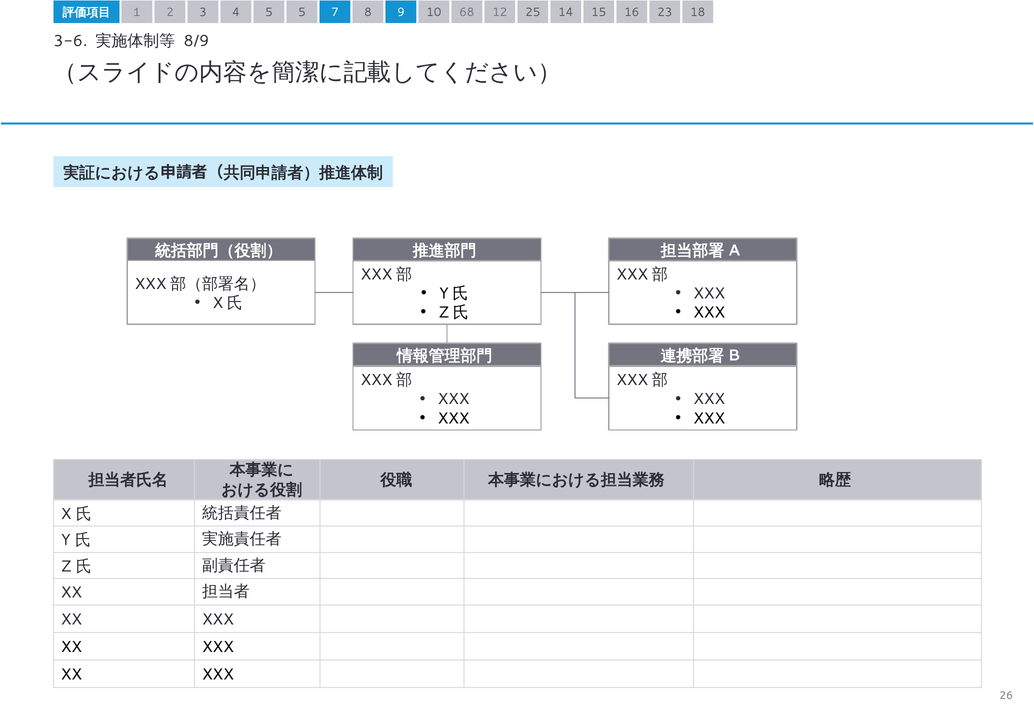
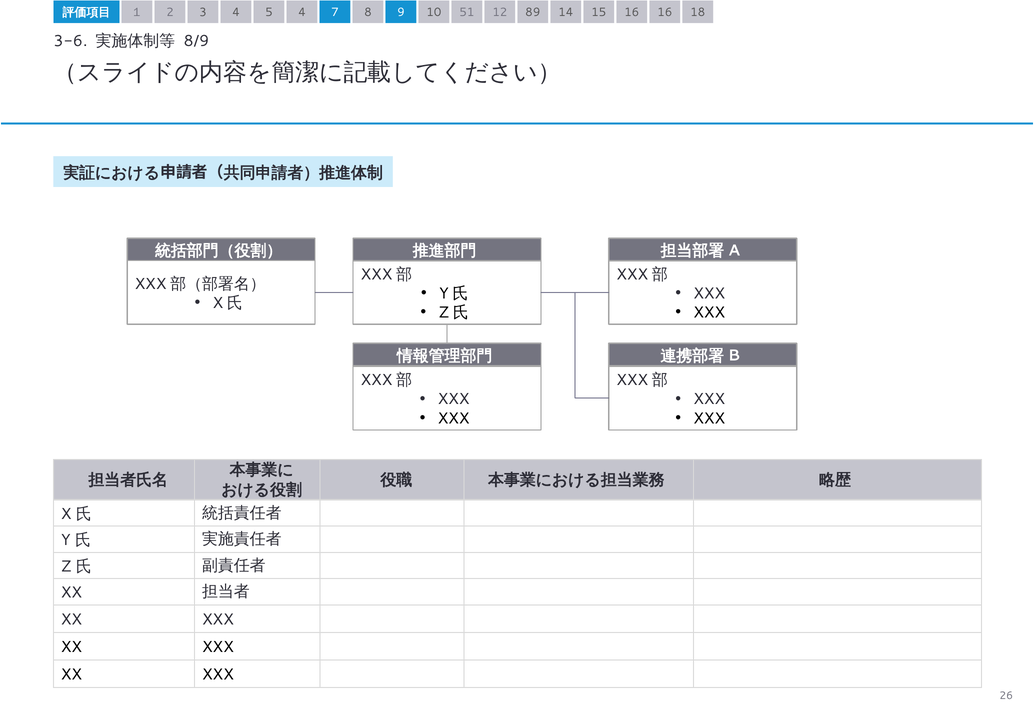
5 5: 5 -> 4 (302, 12)
68: 68 -> 51 (467, 12)
25: 25 -> 89 (533, 12)
16 23: 23 -> 16 (665, 12)
